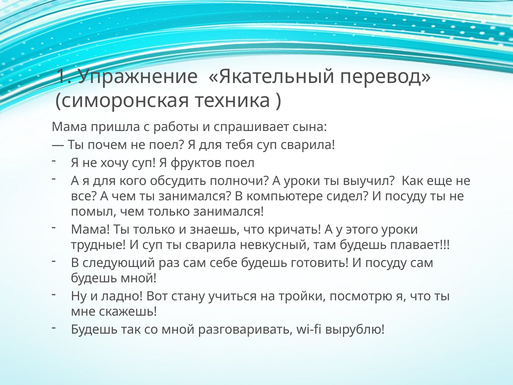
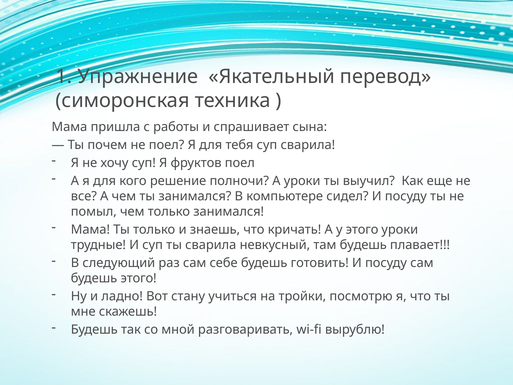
обсудить: обсудить -> решение (178, 181)
будешь мной: мной -> этого (139, 278)
